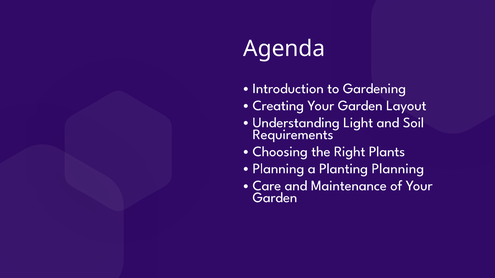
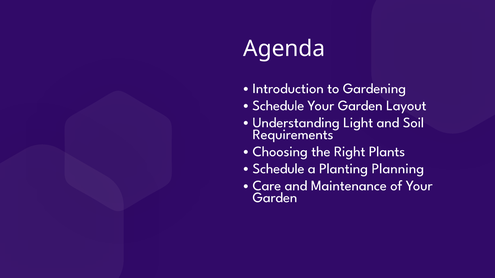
Creating: Creating -> Schedule (278, 106)
Planning: Planning -> Schedule (278, 169)
